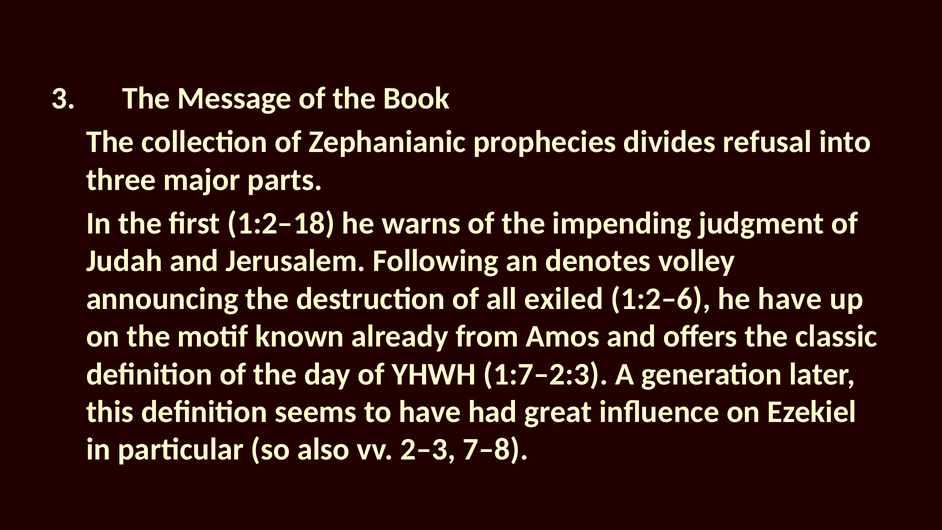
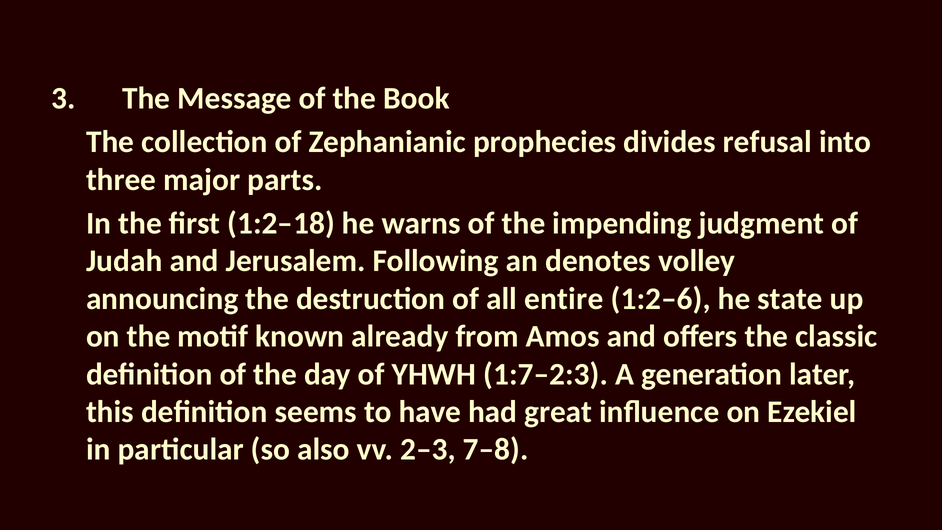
exiled: exiled -> entire (564, 299)
he have: have -> state (790, 299)
